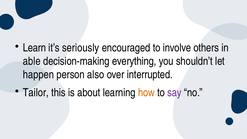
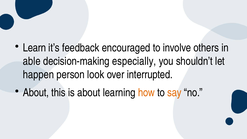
seriously: seriously -> feedback (81, 48)
everything: everything -> especially (134, 61)
also: also -> look (96, 75)
Tailor: Tailor -> About (36, 92)
say colour: purple -> orange (174, 92)
